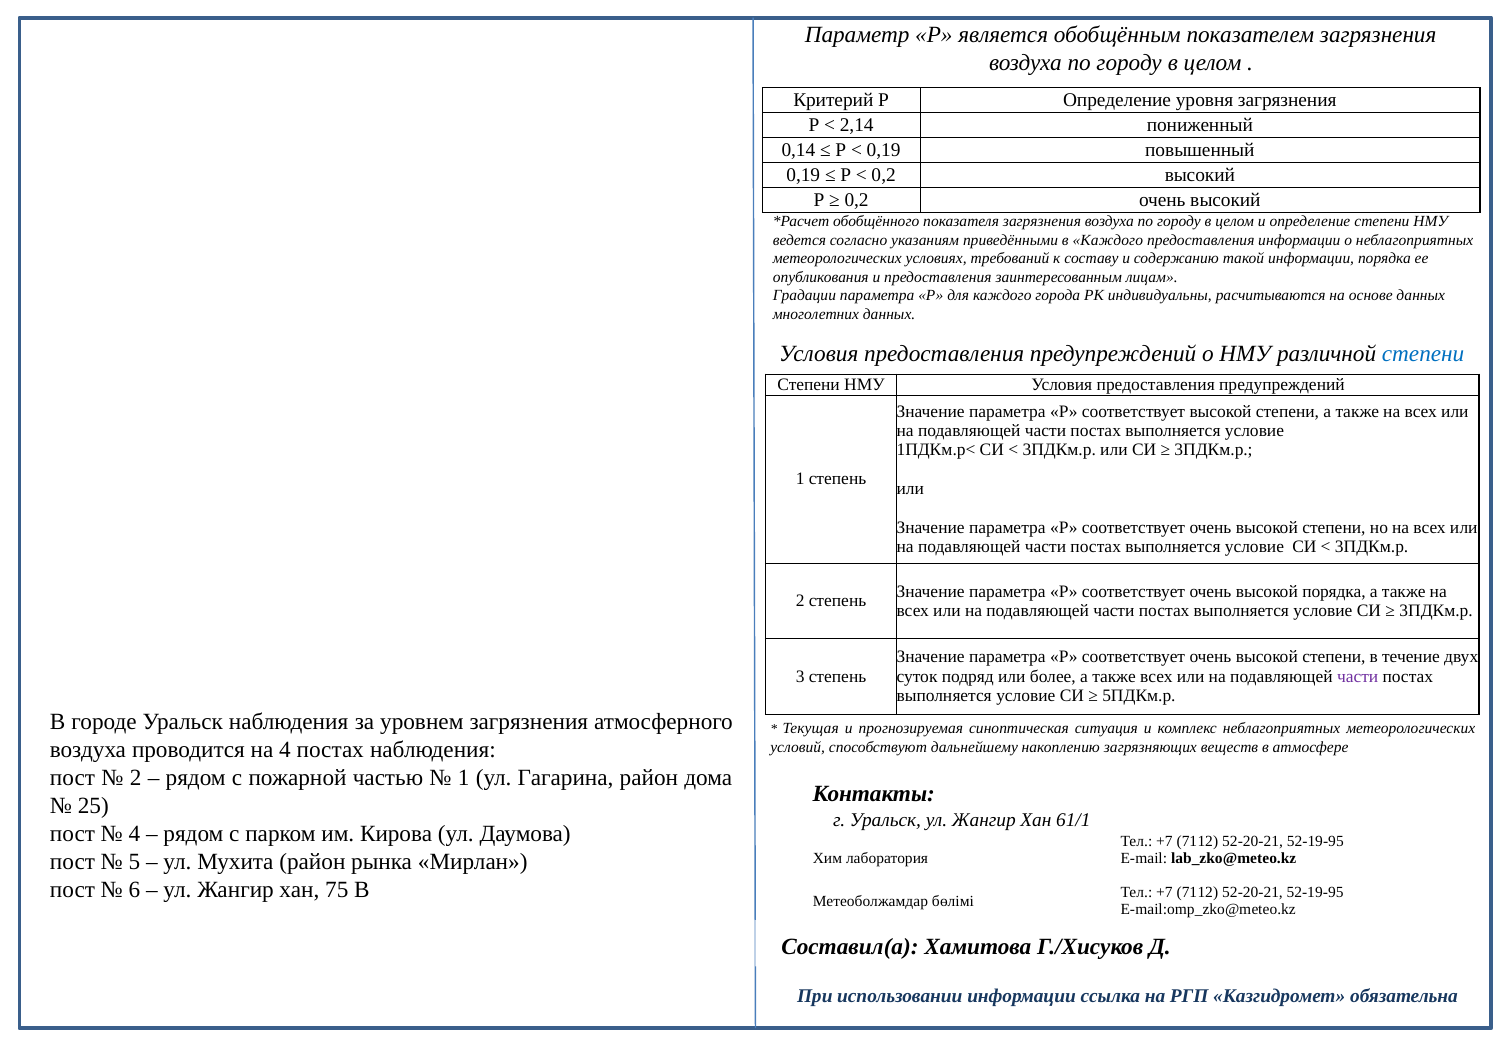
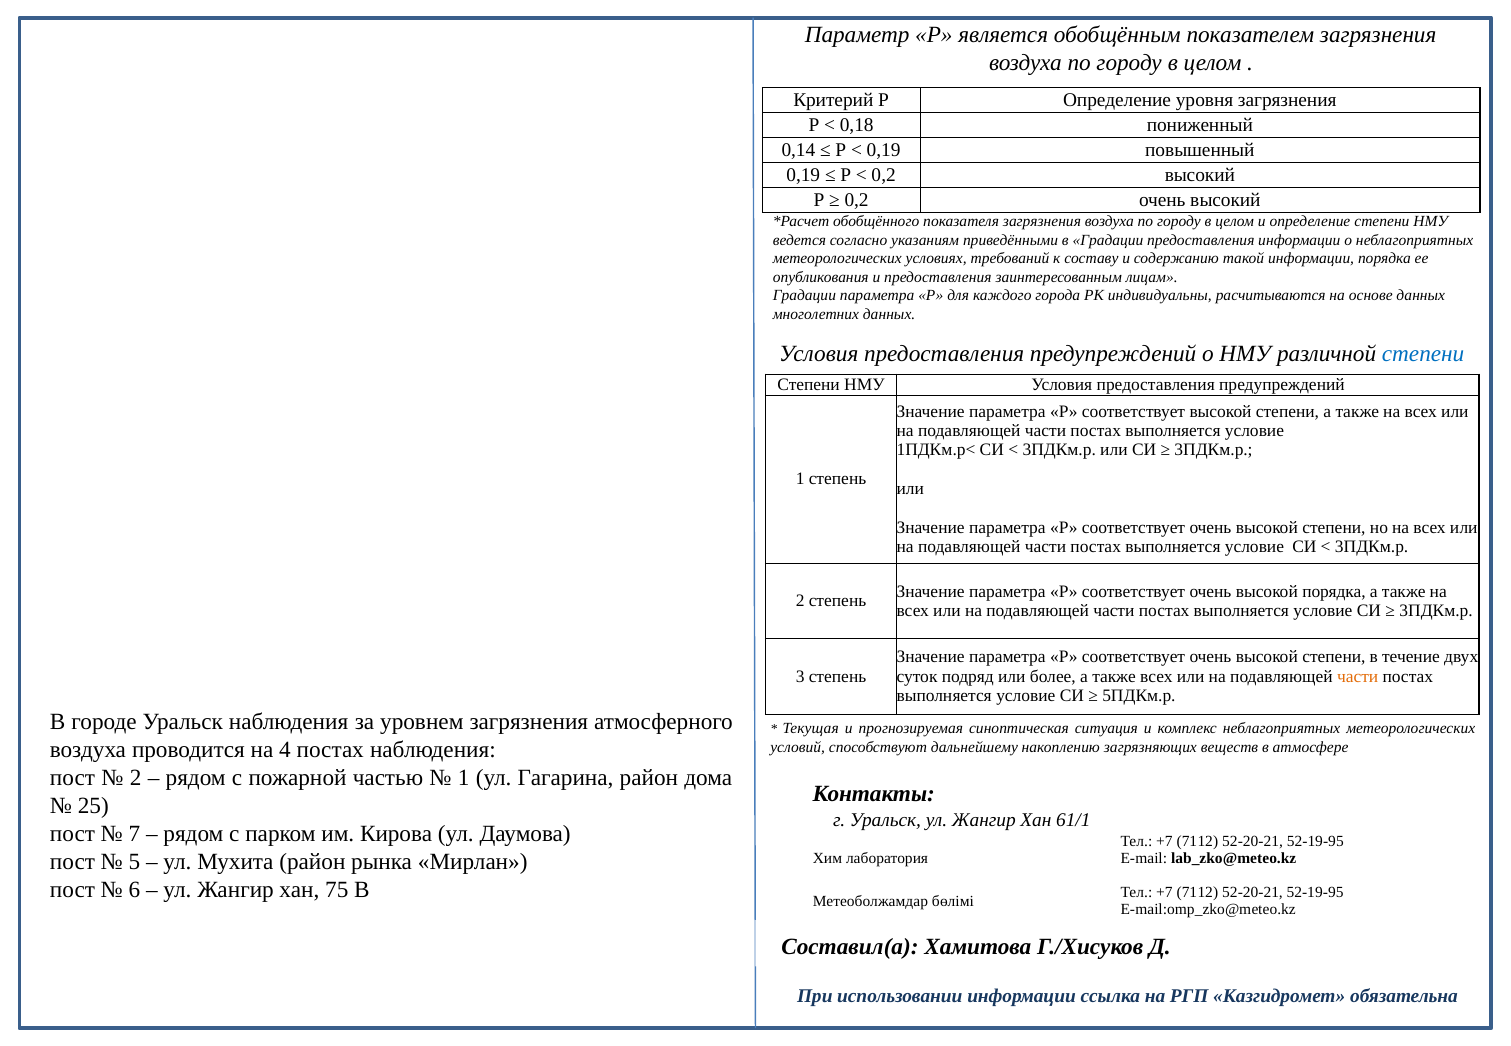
2,14: 2,14 -> 0,18 (857, 125)
в Каждого: Каждого -> Градации (1108, 240)
части colour: purple -> orange (1358, 677)
4: 4 -> 7 (134, 834)
